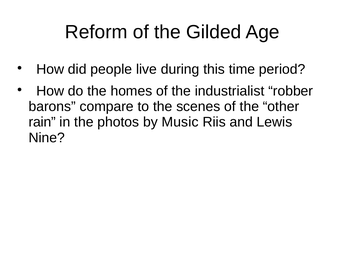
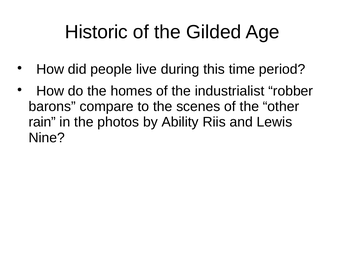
Reform: Reform -> Historic (96, 32)
Music: Music -> Ability (180, 122)
